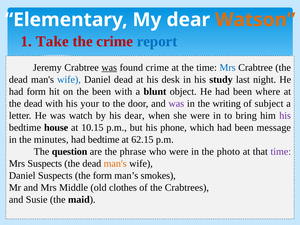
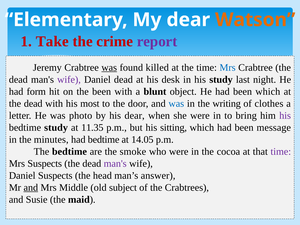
report colour: blue -> purple (157, 41)
found crime: crime -> killed (157, 67)
wife colour: blue -> purple (69, 79)
been where: where -> which (268, 91)
your: your -> most (90, 103)
was colour: purple -> blue (176, 103)
subject: subject -> clothes (269, 103)
watch: watch -> photo (81, 115)
bedtime house: house -> study (56, 127)
10.15: 10.15 -> 11.35 (92, 127)
phone: phone -> sitting (174, 127)
62.15: 62.15 -> 14.05 (142, 139)
The question: question -> bedtime (69, 151)
phrase: phrase -> smoke (133, 151)
photo: photo -> cocoa (228, 151)
man's colour: orange -> purple (115, 163)
the form: form -> head (102, 175)
smokes: smokes -> answer (158, 175)
and underline: none -> present (31, 187)
clothes: clothes -> subject (123, 187)
